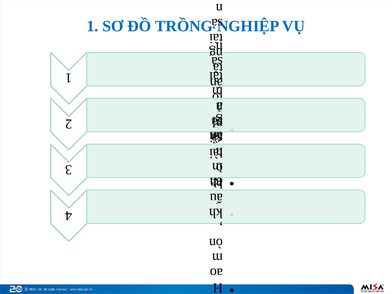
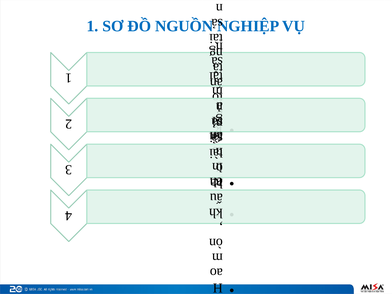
TRỒNG: TRỒNG -> NGUỒN (184, 26)
